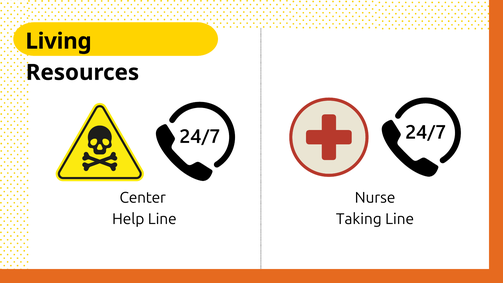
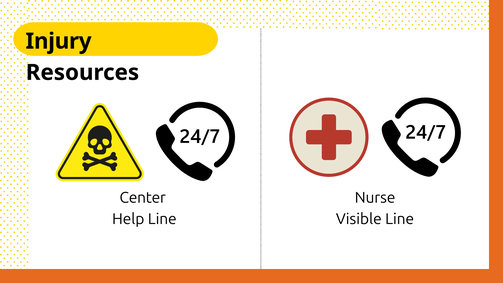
Living: Living -> Injury (59, 41)
Taking: Taking -> Visible (359, 219)
